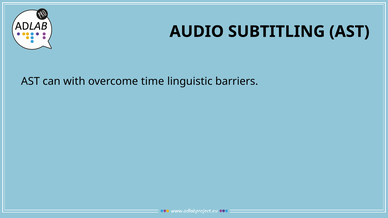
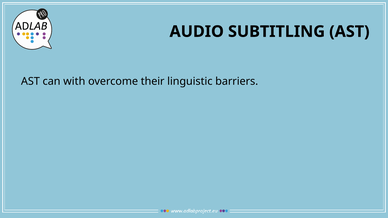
time: time -> their (153, 81)
